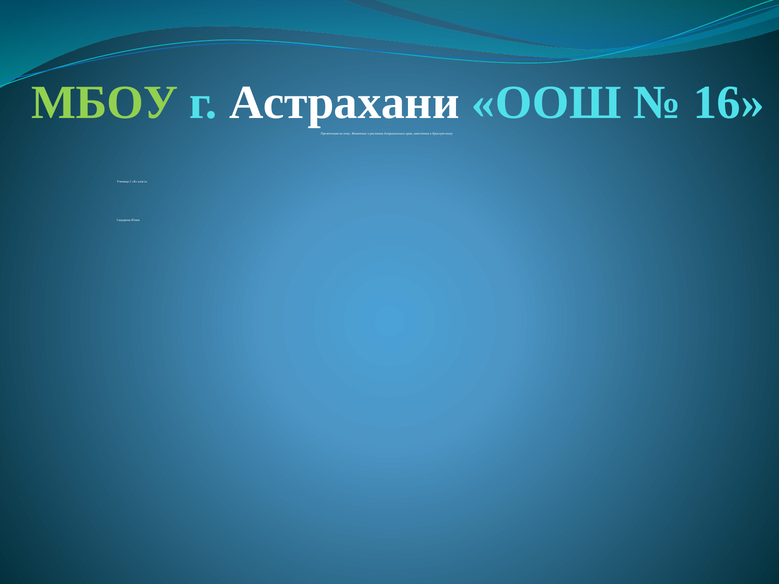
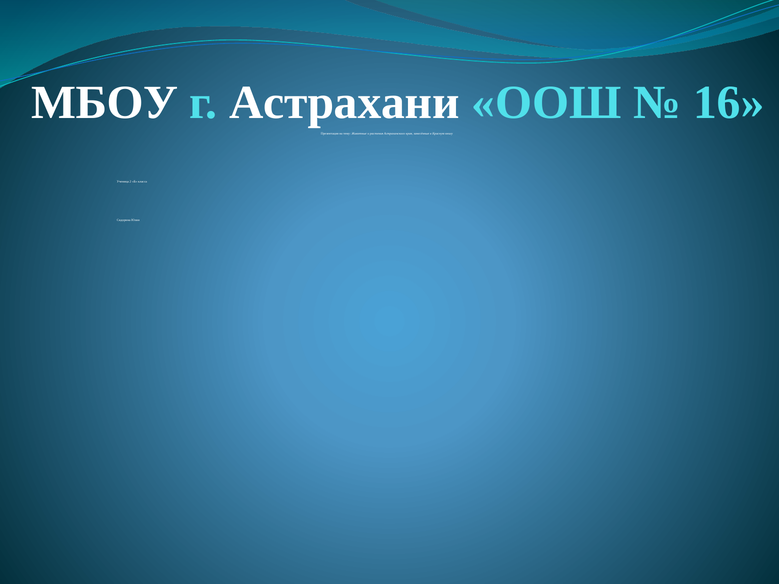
МБОУ colour: light green -> white (105, 103)
